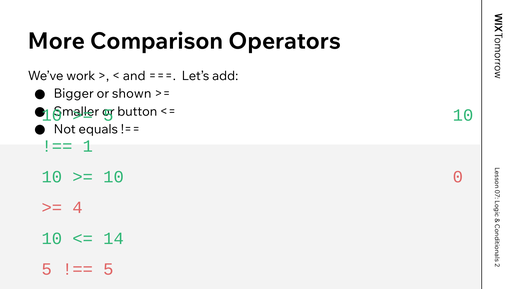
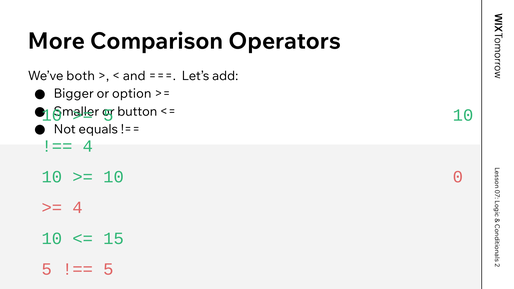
work: work -> both (81, 76)
shown: shown -> option (132, 94)
1: 1 -> 4 (88, 146)
14: 14 -> 15 (114, 239)
